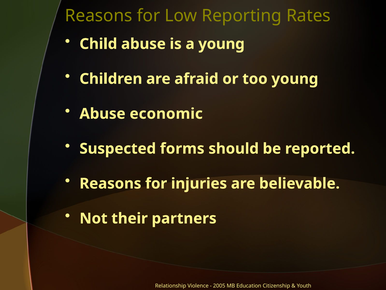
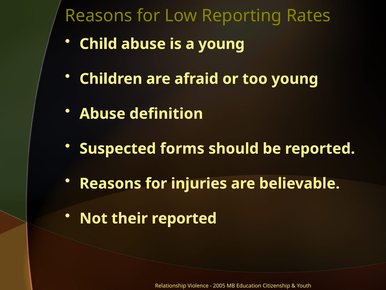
economic: economic -> definition (166, 114)
their partners: partners -> reported (184, 218)
